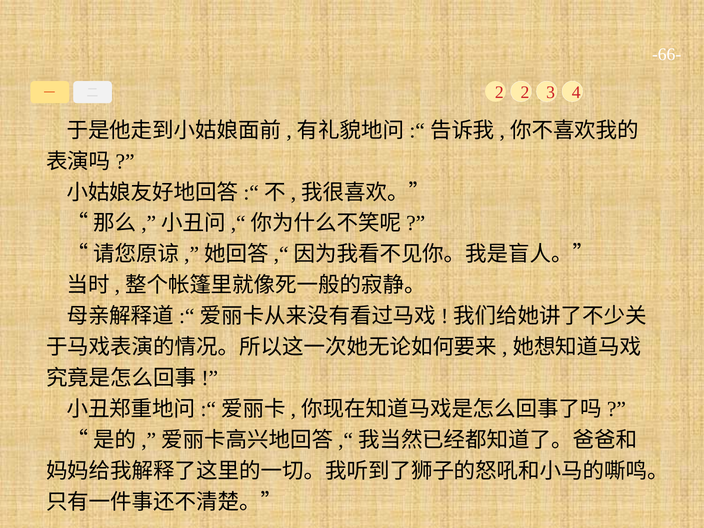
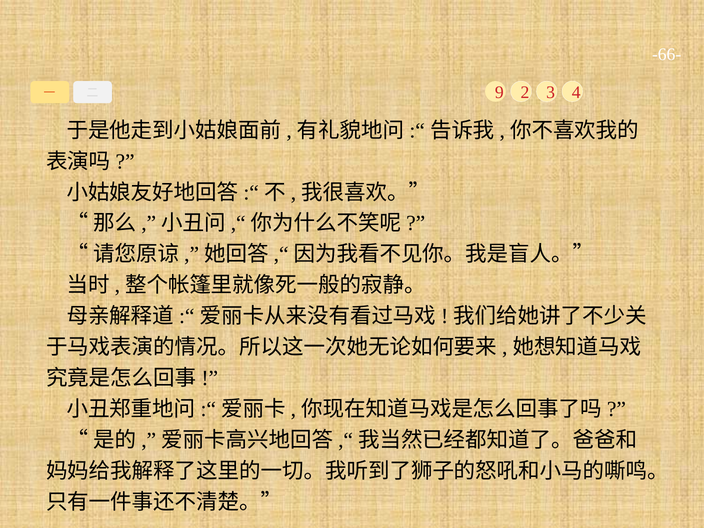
2: 2 -> 9 (499, 93)
